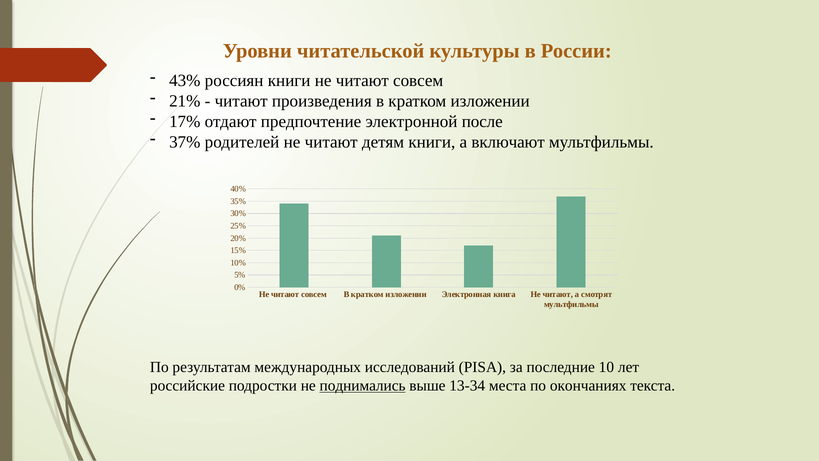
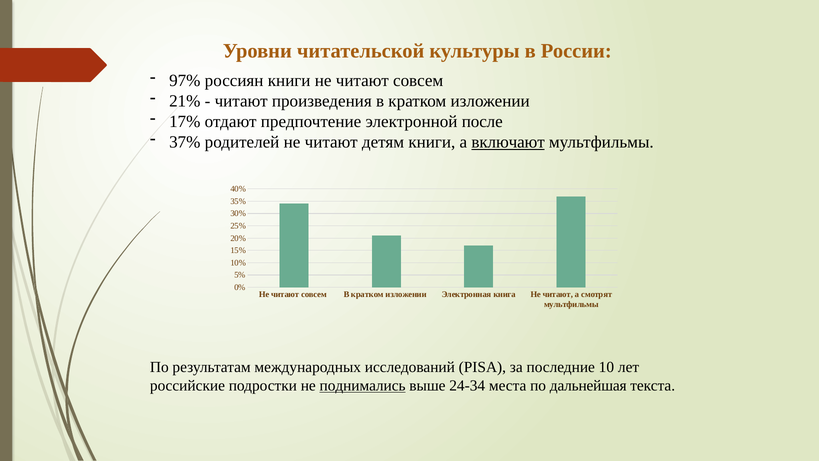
43%: 43% -> 97% (185, 80)
включают underline: none -> present (508, 142)
13-34: 13-34 -> 24-34 (467, 385)
окончаниях: окончаниях -> дальнейшая (588, 385)
